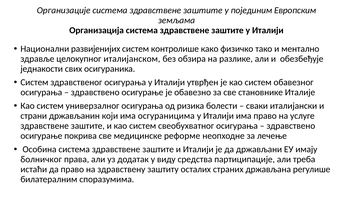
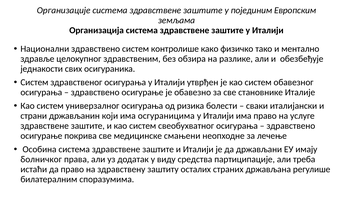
Национални развијенијих: развијенијих -> здравствено (96, 49)
италијанском: италијанском -> здравственим (132, 59)
реформе: реформе -> смањени (182, 135)
